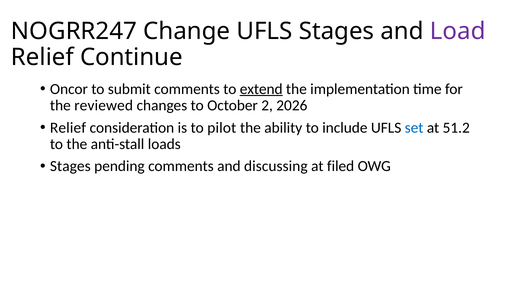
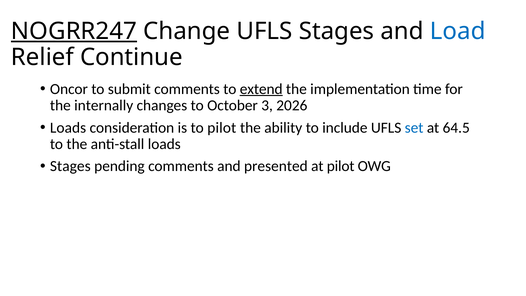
NOGRR247 underline: none -> present (74, 31)
Load colour: purple -> blue (458, 31)
reviewed: reviewed -> internally (104, 106)
2: 2 -> 3 (267, 106)
Relief: Relief -> Loads (68, 128)
51.2: 51.2 -> 64.5 (456, 128)
discussing: discussing -> presented (276, 166)
at filed: filed -> pilot (341, 166)
